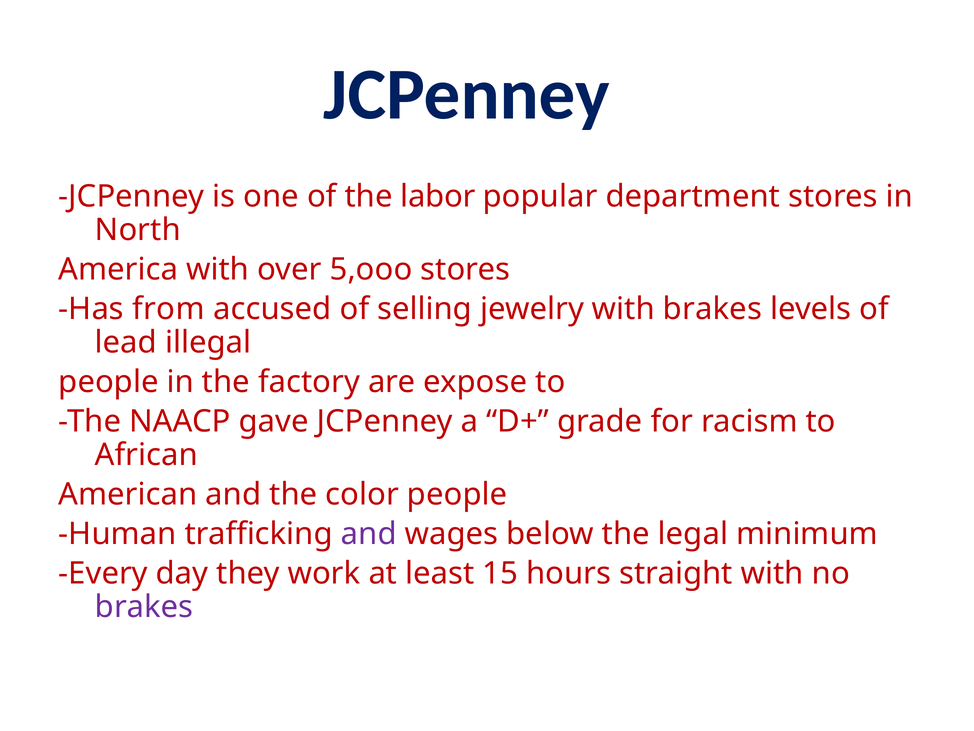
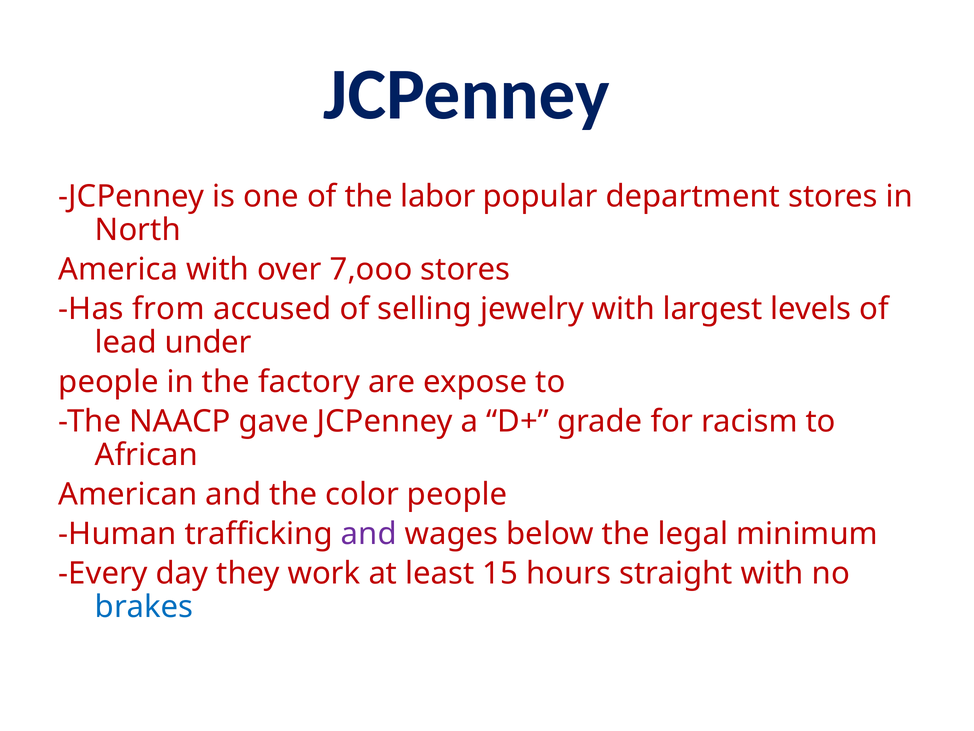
5,ooo: 5,ooo -> 7,ooo (371, 269)
with brakes: brakes -> largest (713, 309)
illegal: illegal -> under (208, 342)
brakes colour: purple -> blue (144, 606)
